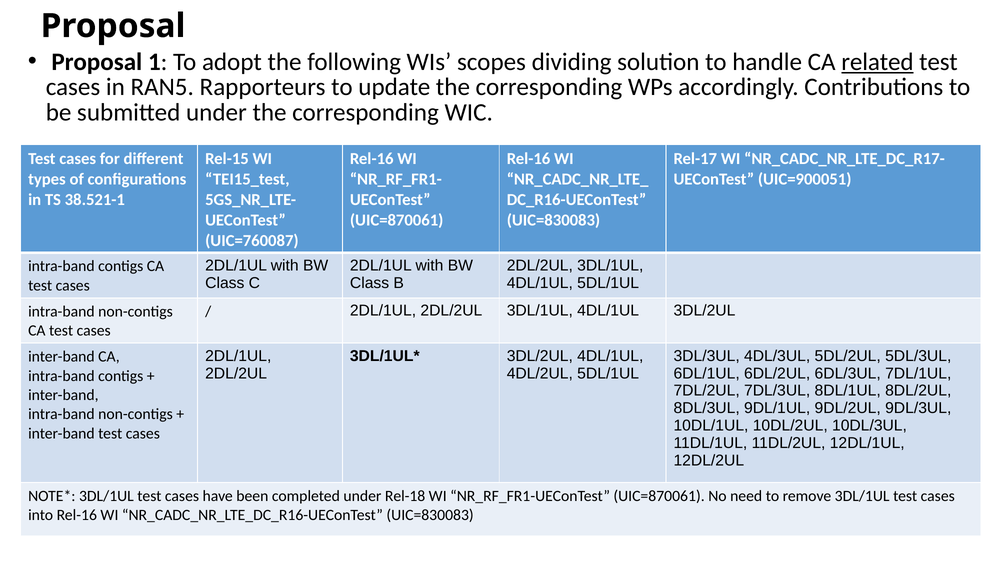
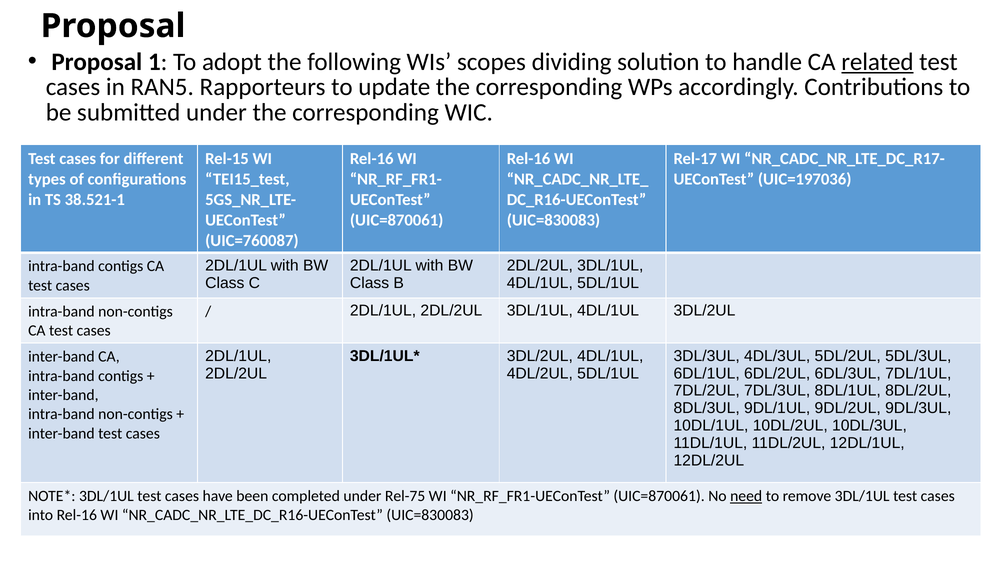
UIC=900051: UIC=900051 -> UIC=197036 (805, 179)
Rel-18: Rel-18 -> Rel-75 (405, 496)
need underline: none -> present (746, 496)
